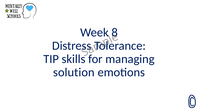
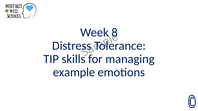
solution: solution -> example (74, 73)
